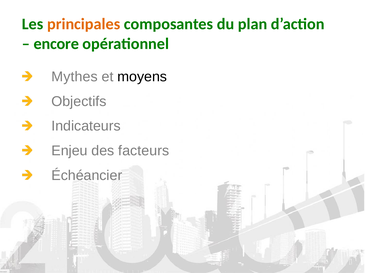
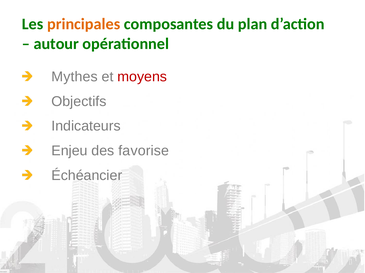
encore: encore -> autour (56, 44)
moyens colour: black -> red (142, 77)
facteurs: facteurs -> favorise (144, 151)
